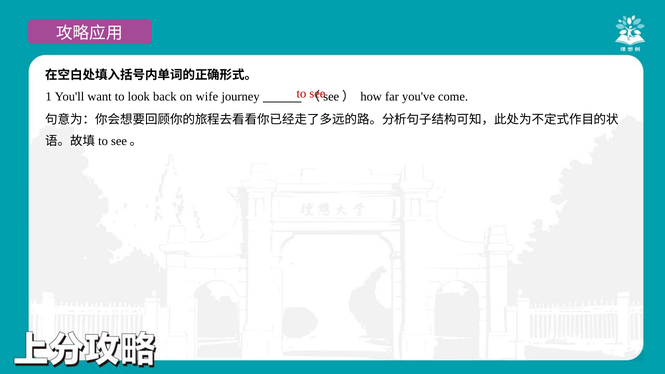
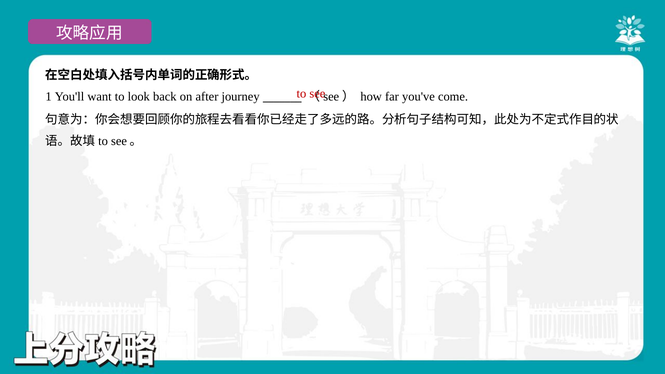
wife: wife -> after (207, 97)
